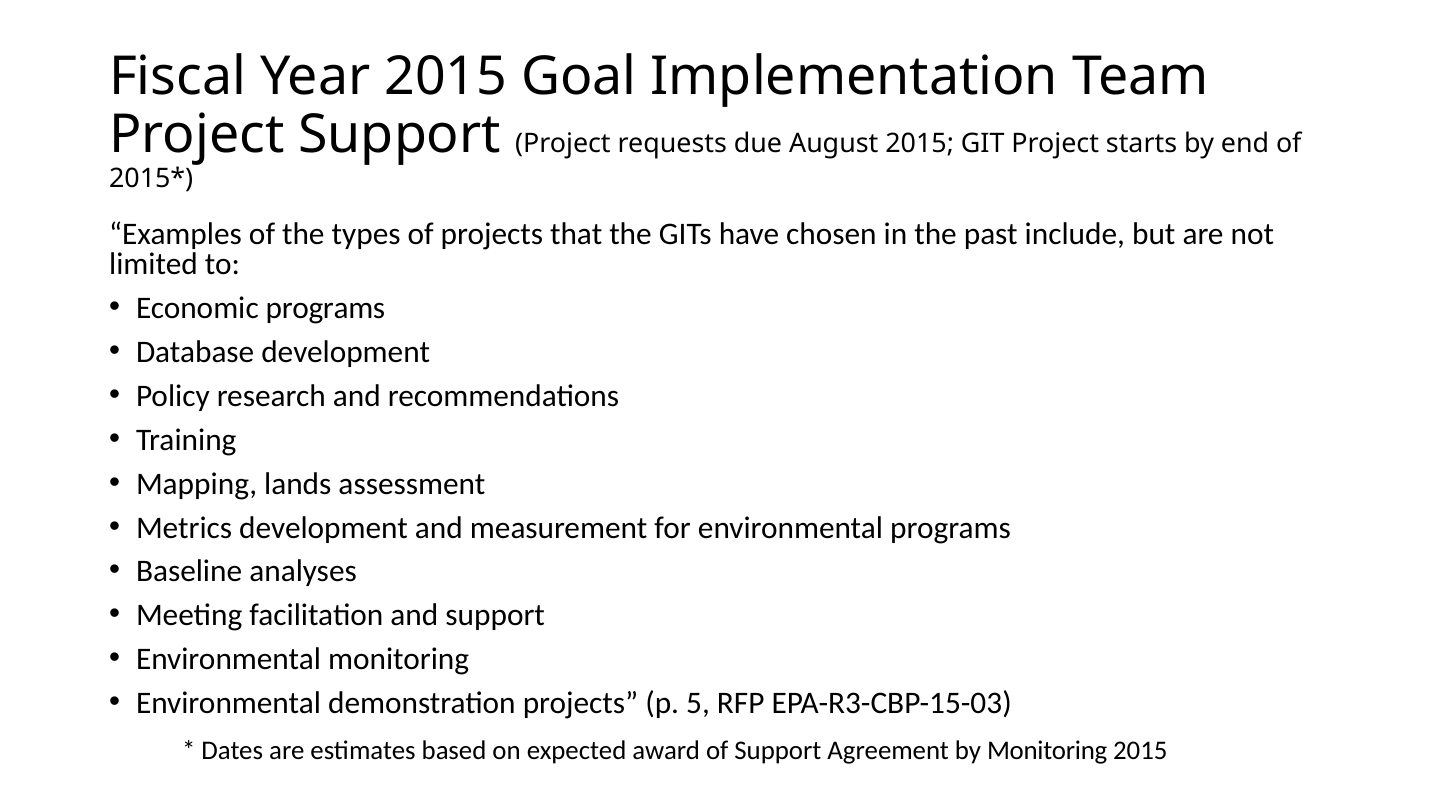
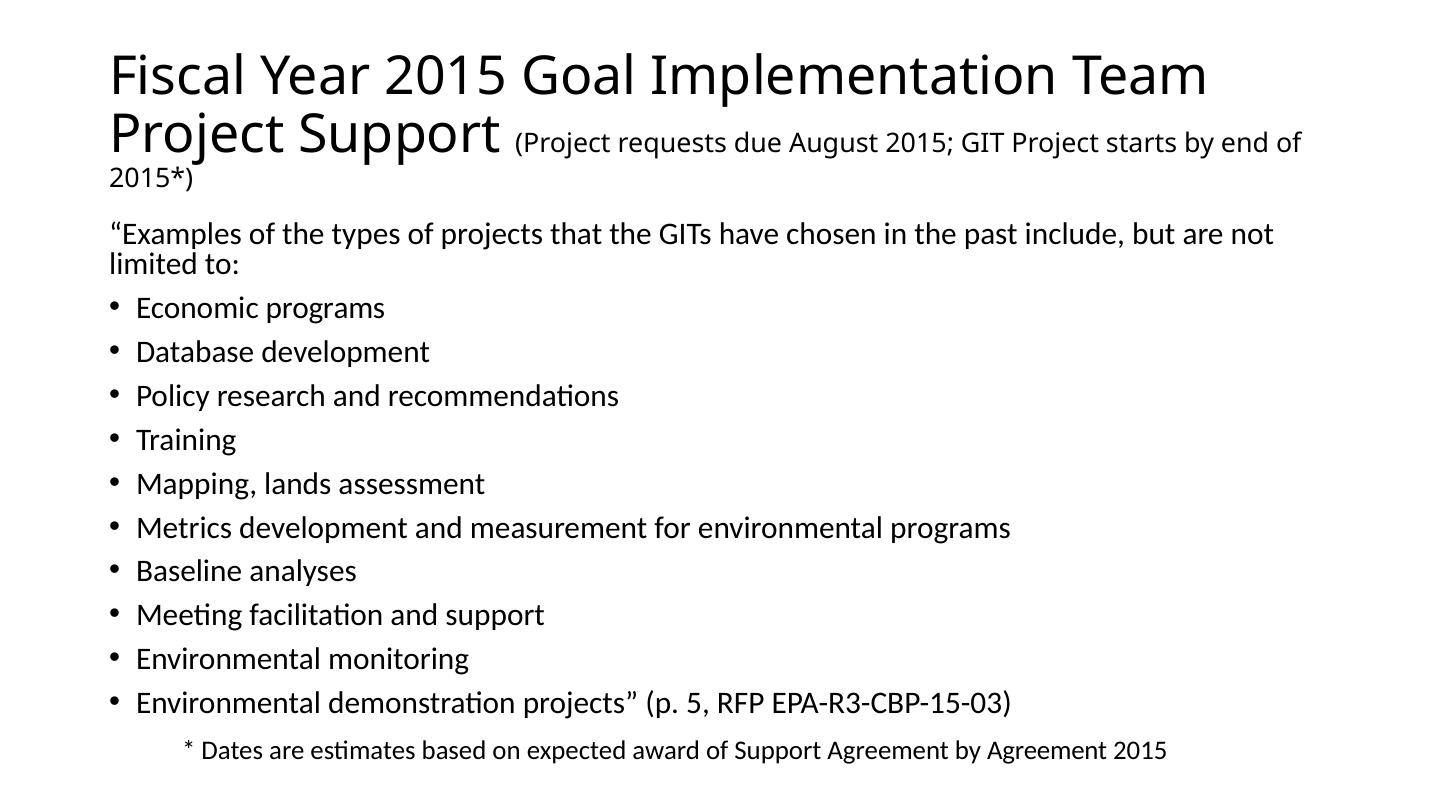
by Monitoring: Monitoring -> Agreement (1047, 750)
